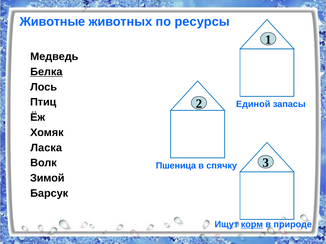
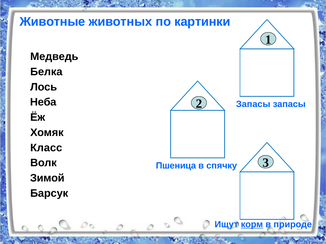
ресурсы: ресурсы -> картинки (202, 22)
Белка underline: present -> none (46, 72)
Птиц: Птиц -> Неба (43, 102)
Единой: Единой -> Запасы (253, 104)
Ласка: Ласка -> Класс (46, 148)
